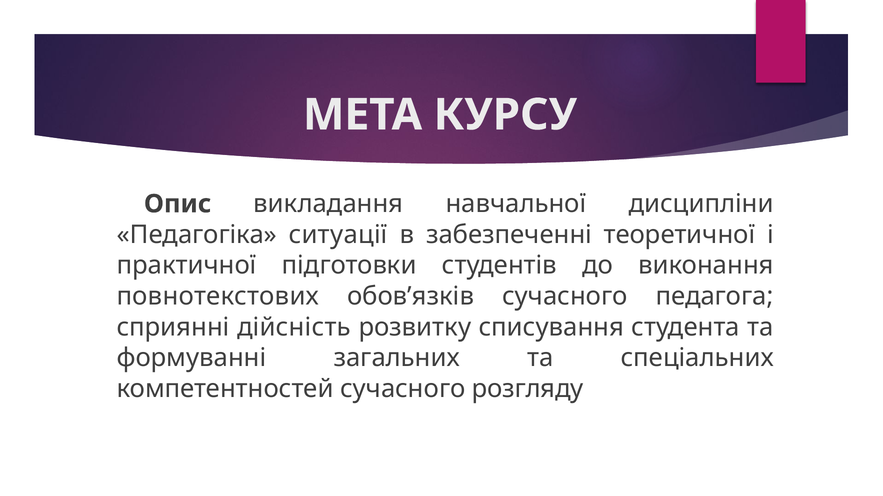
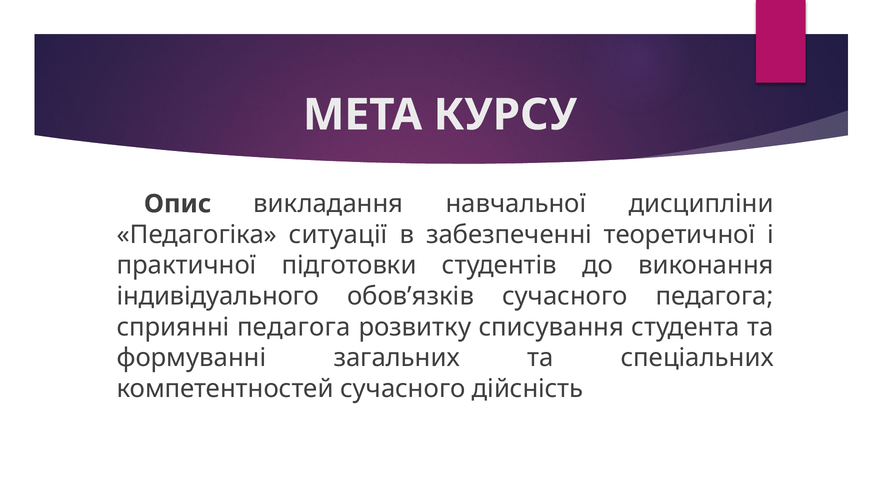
повнотекстових: повнотекстових -> індивідуального (218, 297)
сприянні дійсність: дійсність -> педагога (294, 328)
розгляду: розгляду -> дійсність (528, 389)
